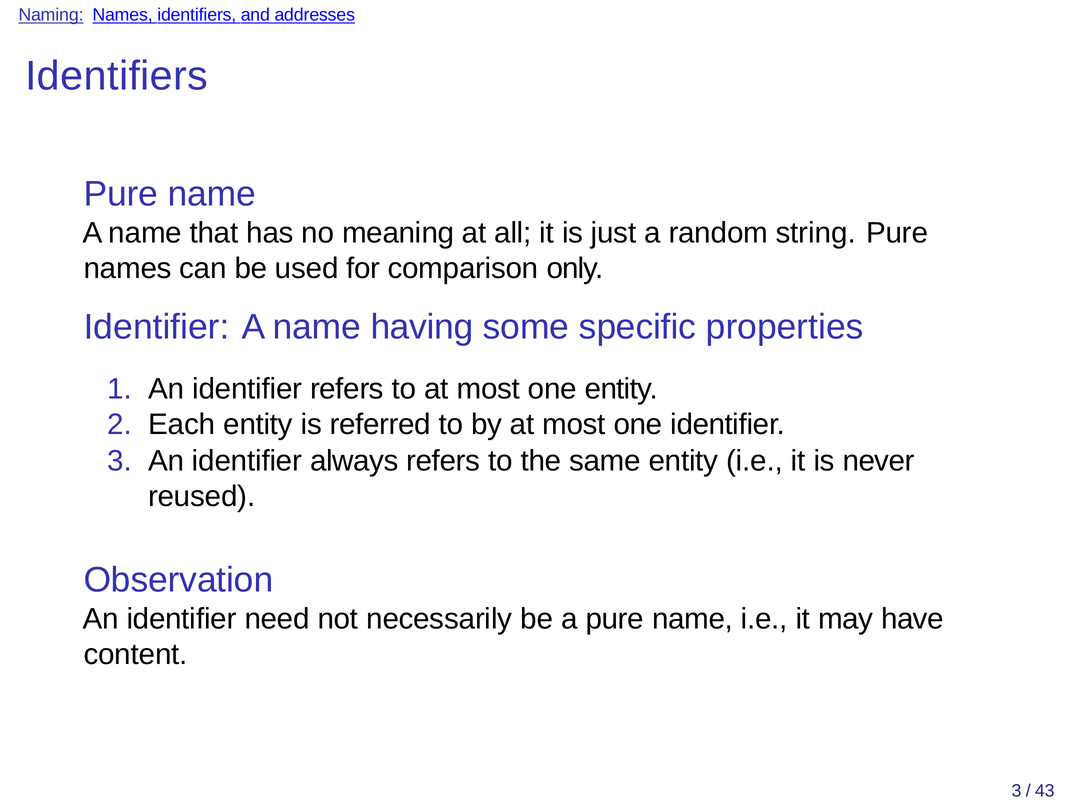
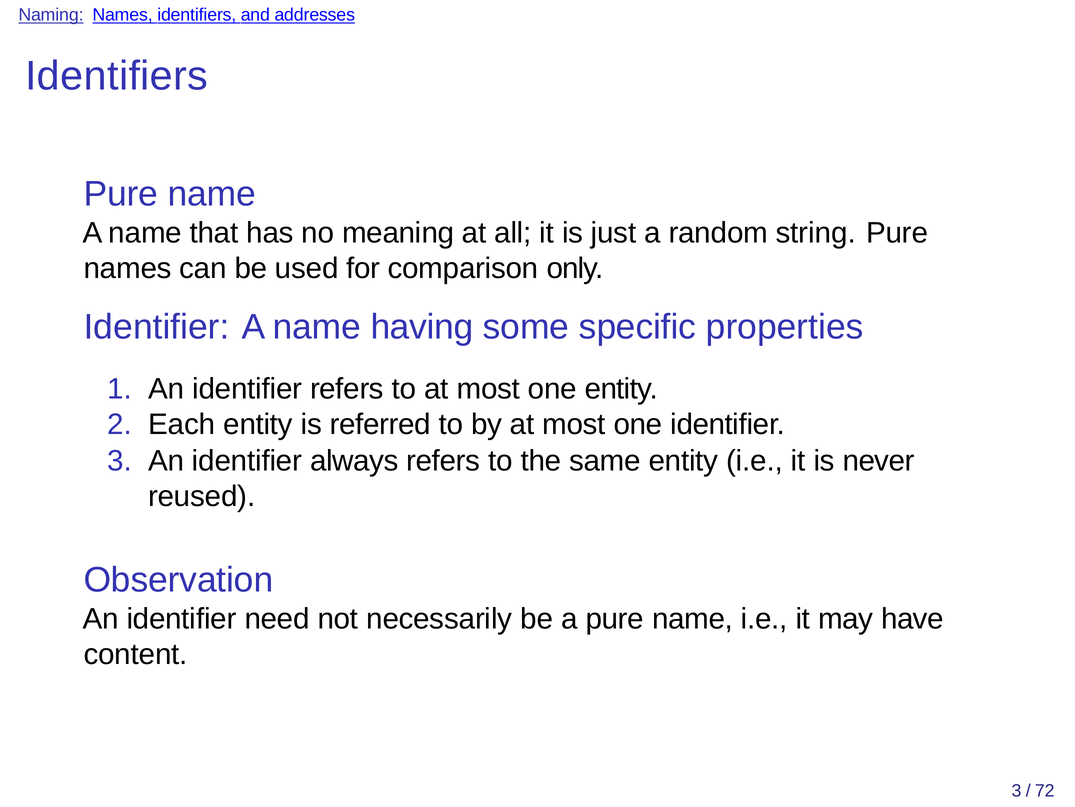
43: 43 -> 72 (1045, 791)
